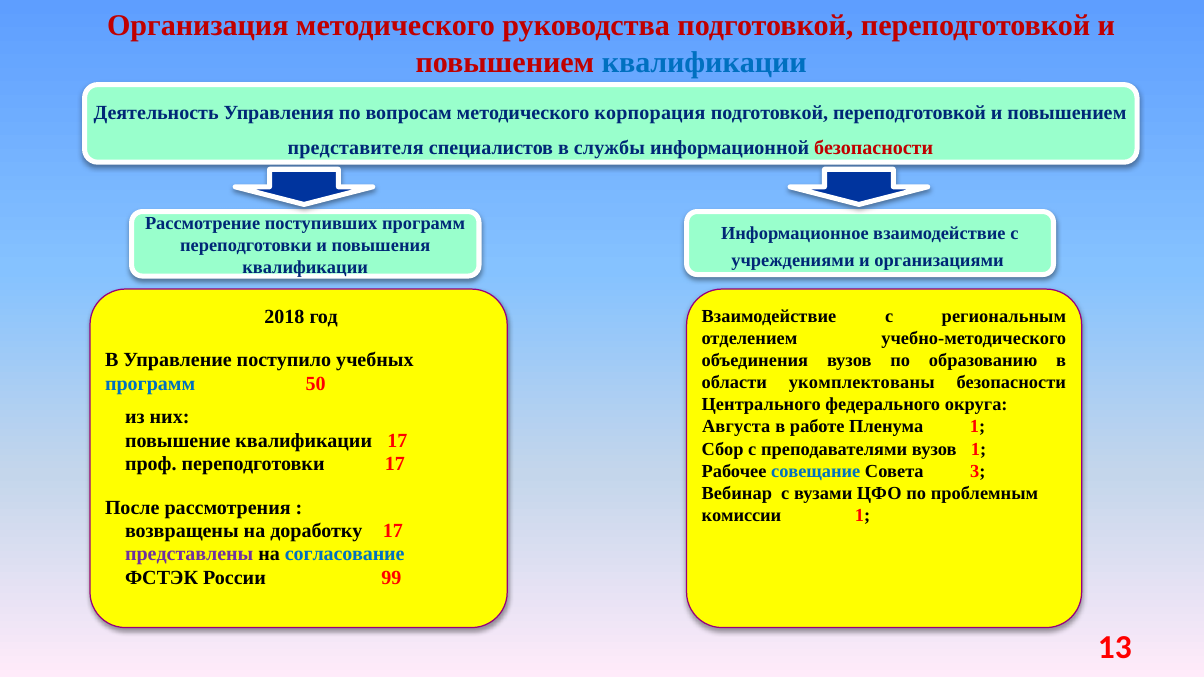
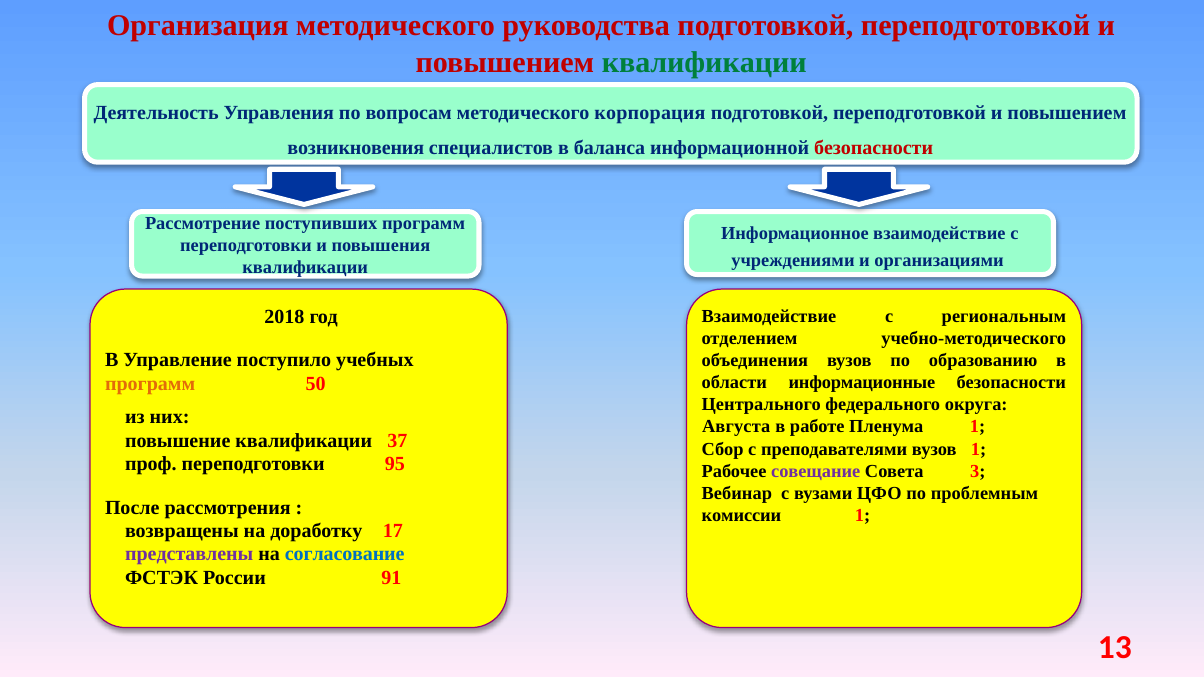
квалификации colour: blue -> green (704, 62)
представителя: представителя -> возникновения (356, 148)
службы: службы -> баланса (610, 148)
укомплектованы: укомплектованы -> информационные (862, 383)
программ colour: blue -> orange (150, 384)
квалификации 17: 17 -> 37 (397, 441)
переподготовки 17: 17 -> 95 (395, 464)
совещание colour: blue -> purple (816, 471)
99: 99 -> 91 (391, 578)
